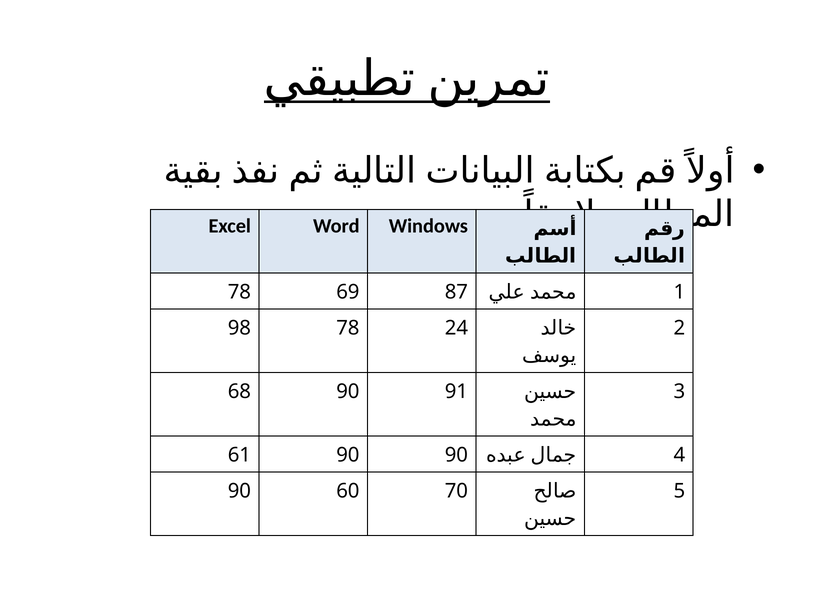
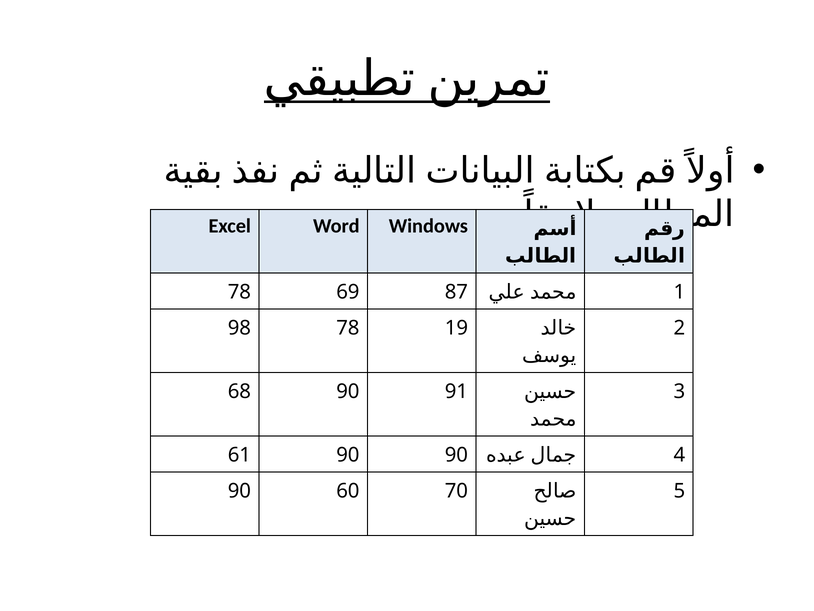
24: 24 -> 19 (456, 328)
